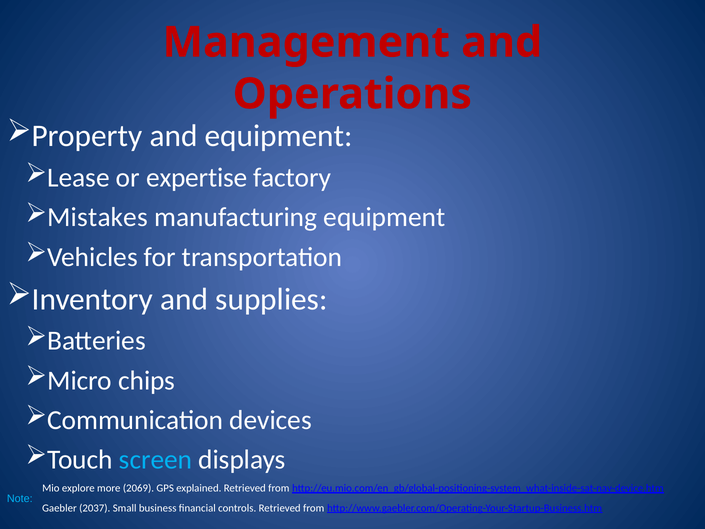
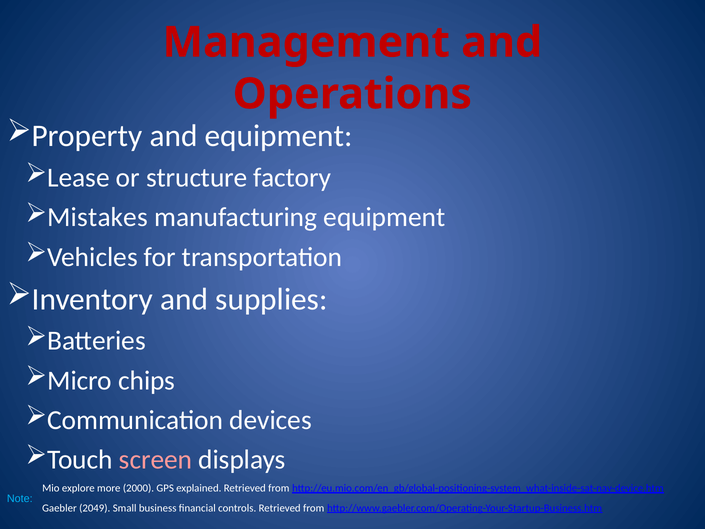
expertise: expertise -> structure (197, 178)
screen colour: light blue -> pink (156, 459)
2069: 2069 -> 2000 (138, 488)
2037: 2037 -> 2049 (95, 508)
